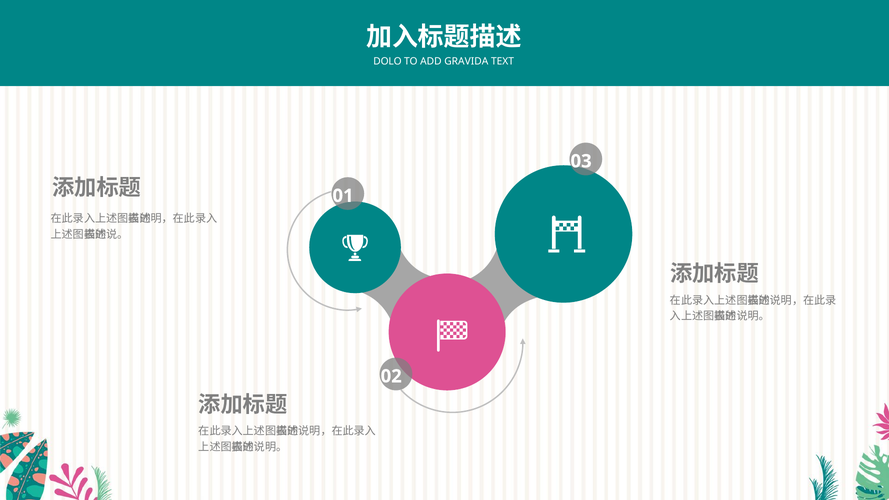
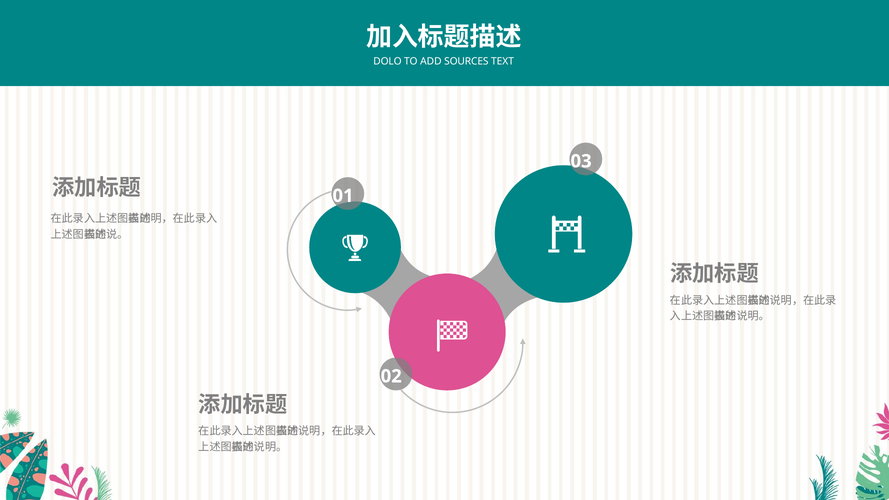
GRAVIDA: GRAVIDA -> SOURCES (466, 62)
